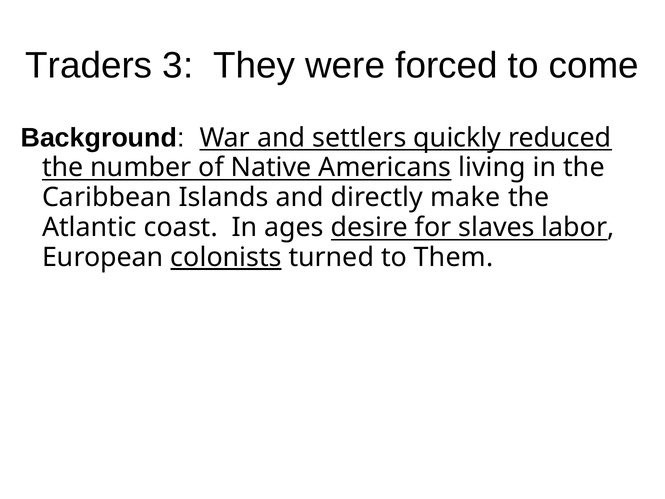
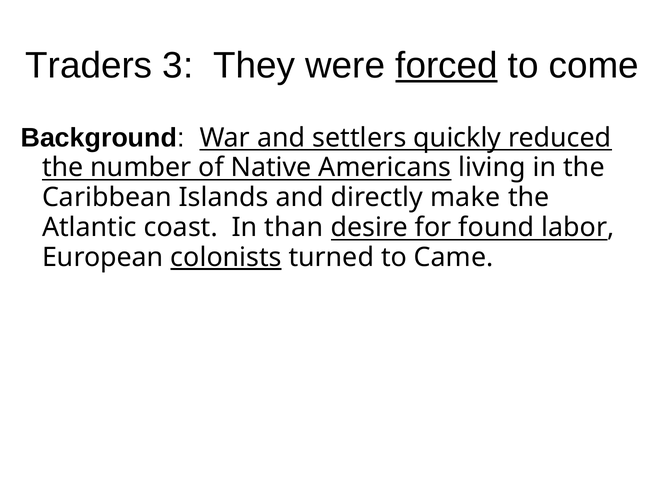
forced underline: none -> present (447, 65)
ages: ages -> than (294, 227)
slaves: slaves -> found (496, 227)
Them: Them -> Came (454, 257)
